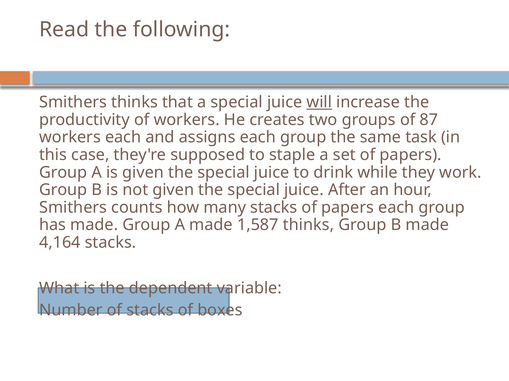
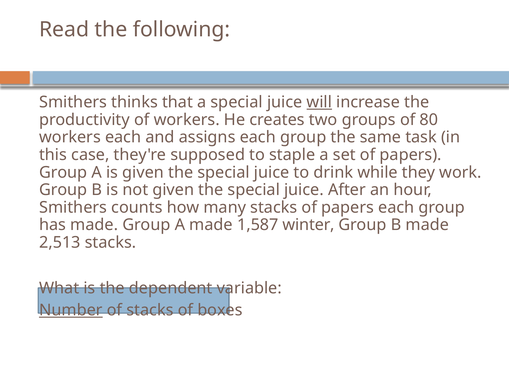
87: 87 -> 80 (429, 120)
1,587 thinks: thinks -> winter (309, 225)
4,164: 4,164 -> 2,513 (60, 243)
Number underline: none -> present (71, 311)
